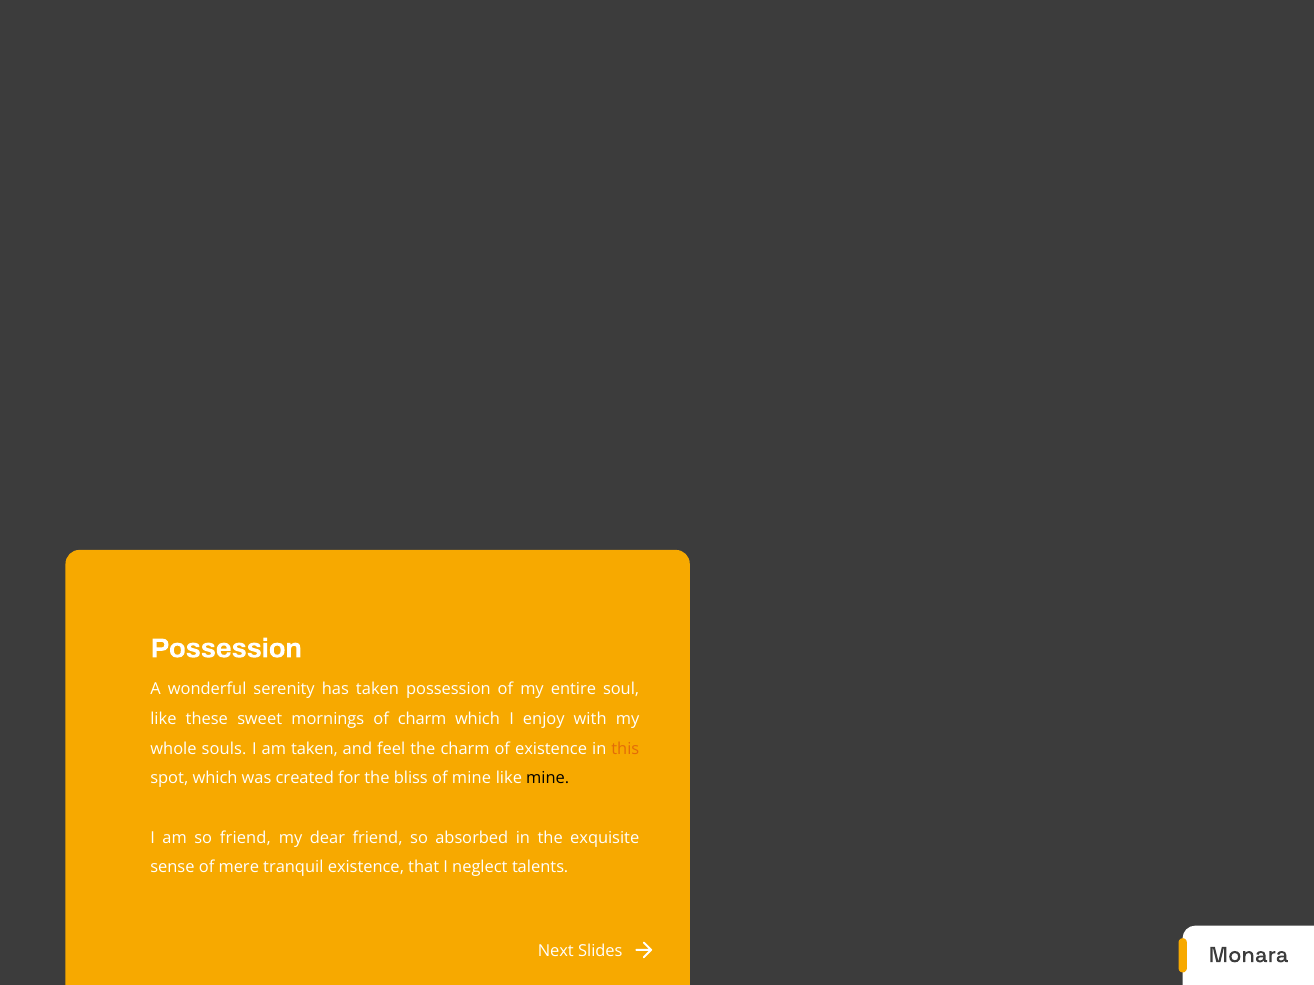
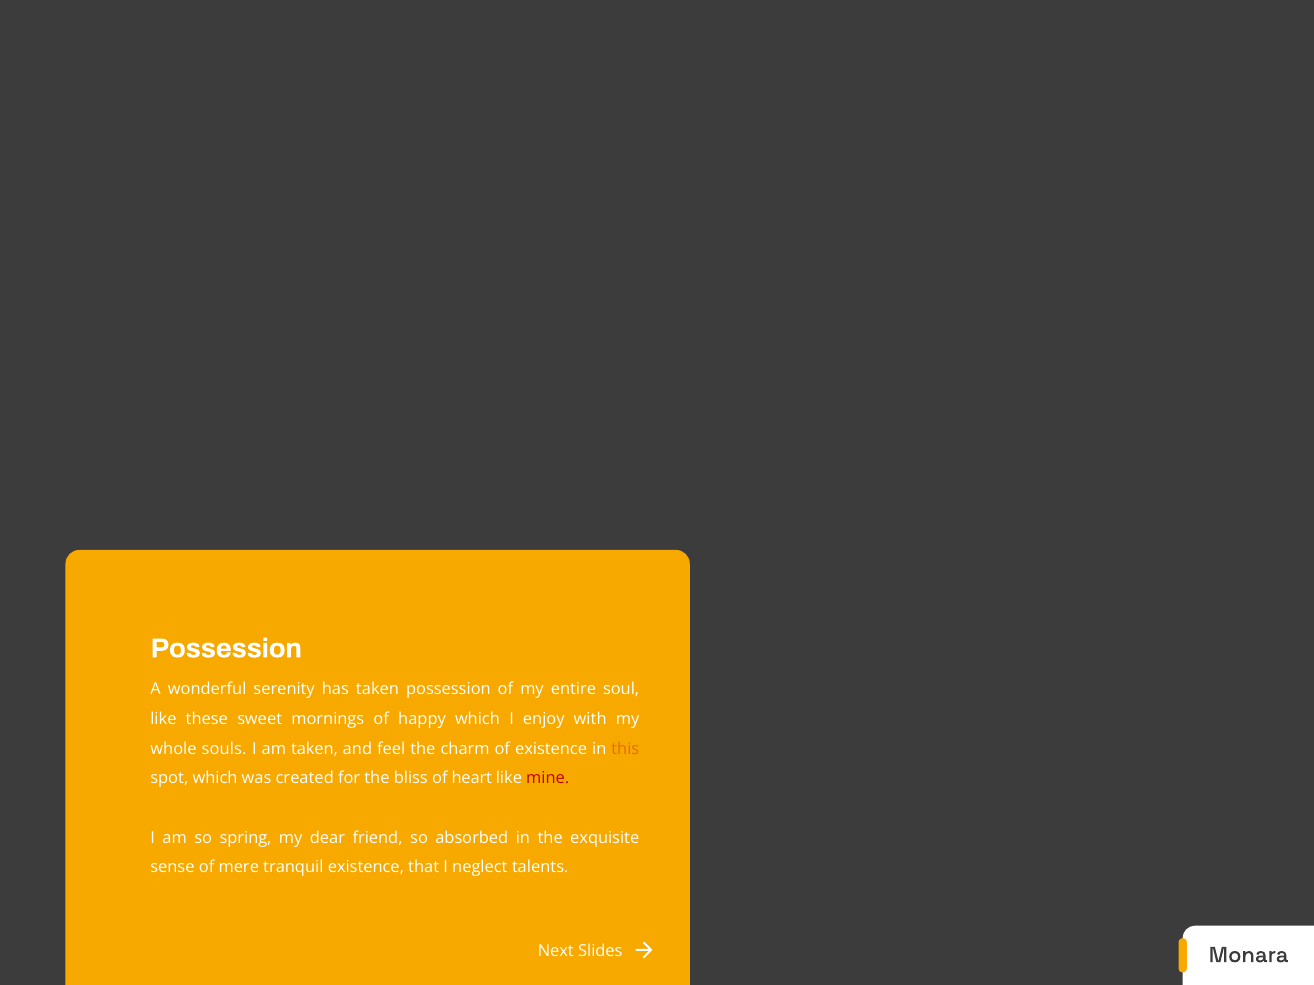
of charm: charm -> happy (422, 719)
of mine: mine -> heart (472, 779)
mine colour: black -> red (548, 779)
so friend: friend -> spring (246, 838)
